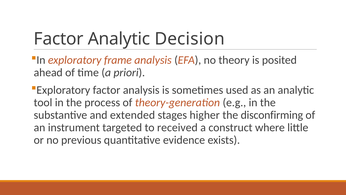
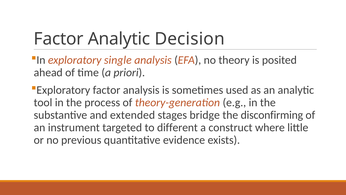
frame: frame -> single (118, 60)
higher: higher -> bridge (205, 115)
received: received -> different (177, 127)
